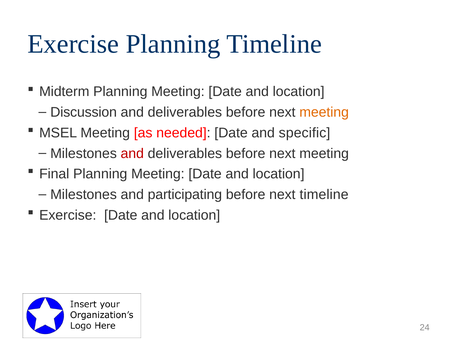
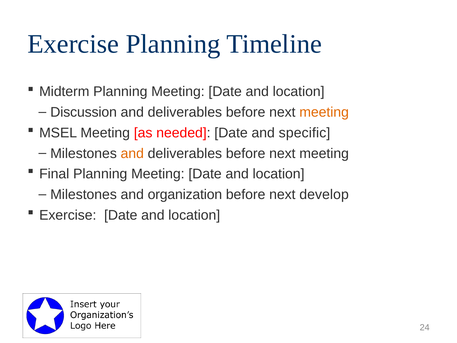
and colour: red -> orange (132, 153)
participating: participating -> organization (185, 194)
next timeline: timeline -> develop (324, 194)
